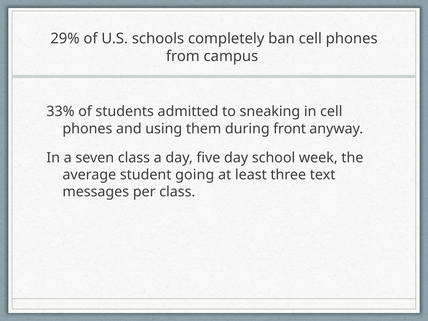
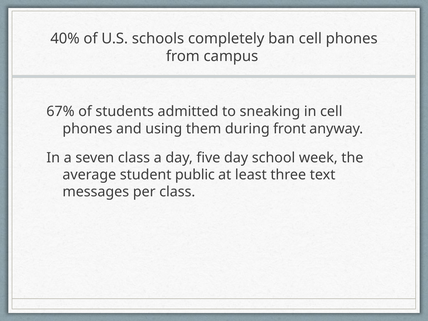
29%: 29% -> 40% (65, 39)
33%: 33% -> 67% (60, 112)
going: going -> public (195, 175)
